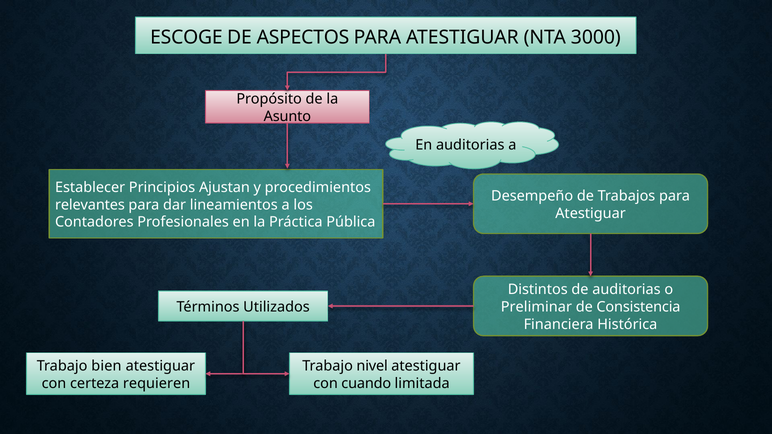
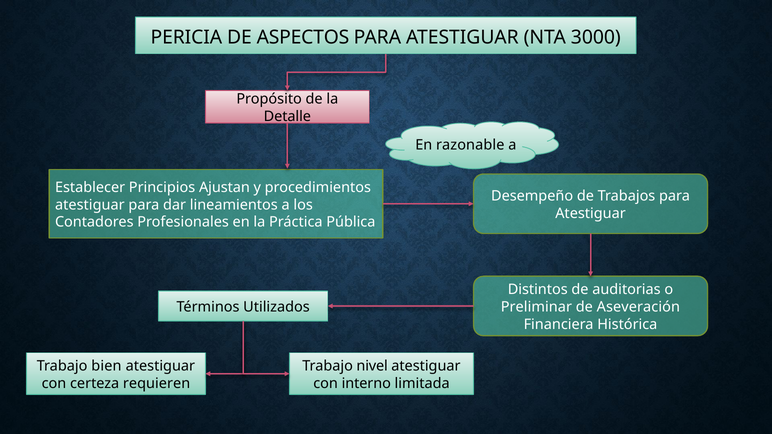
ESCOGE: ESCOGE -> PERICIA (186, 37)
Asunto: Asunto -> Detalle (287, 116)
En auditorias: auditorias -> razonable (470, 145)
relevantes: relevantes -> atestiguar (90, 205)
Consistencia: Consistencia -> Aseveración (638, 307)
cuando: cuando -> interno (366, 384)
